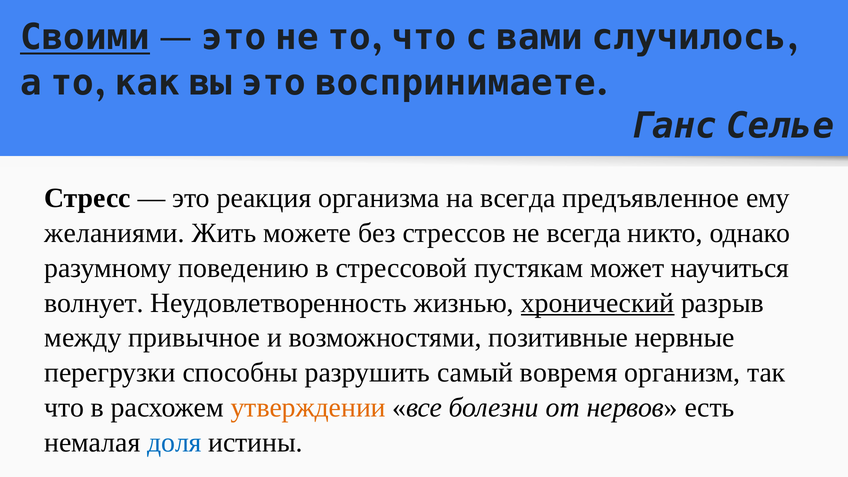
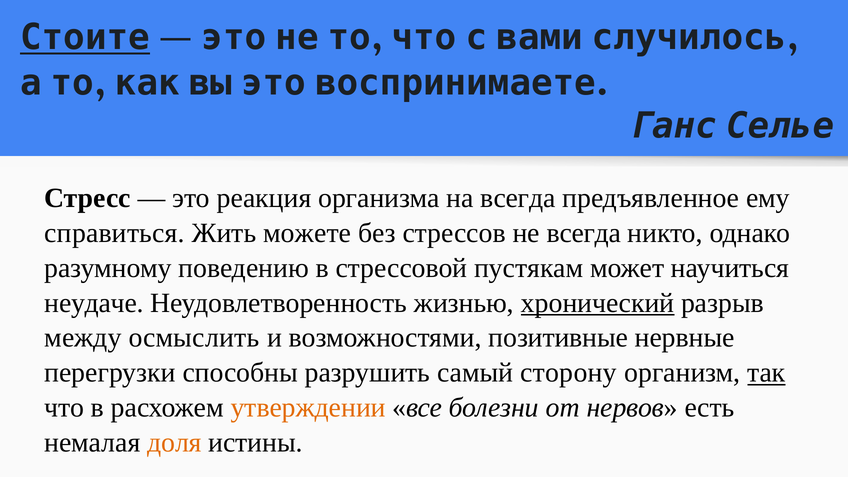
Своими: Своими -> Стоите (85, 37)
желаниями: желаниями -> справиться (115, 233)
волнует: волнует -> неудаче (94, 303)
привычное: привычное -> осмыслить (194, 338)
вовремя: вовремя -> сторону (569, 373)
так underline: none -> present (766, 373)
доля colour: blue -> orange (174, 443)
